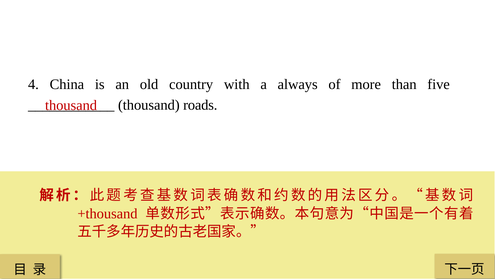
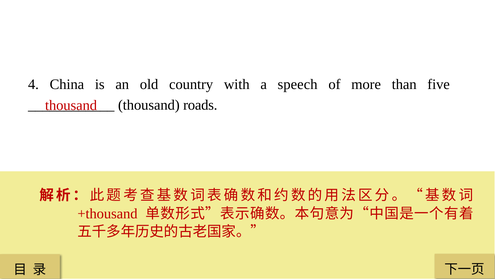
always: always -> speech (298, 84)
